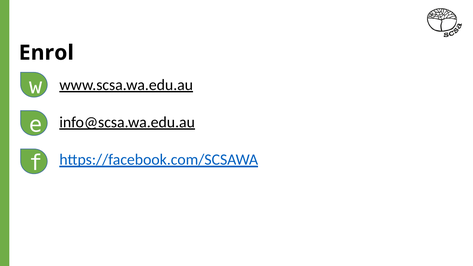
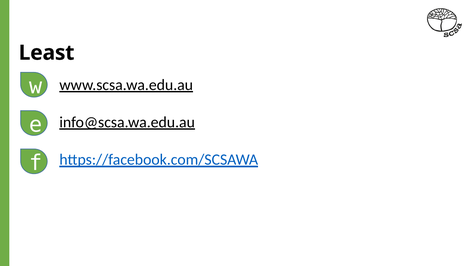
Enrol: Enrol -> Least (47, 53)
